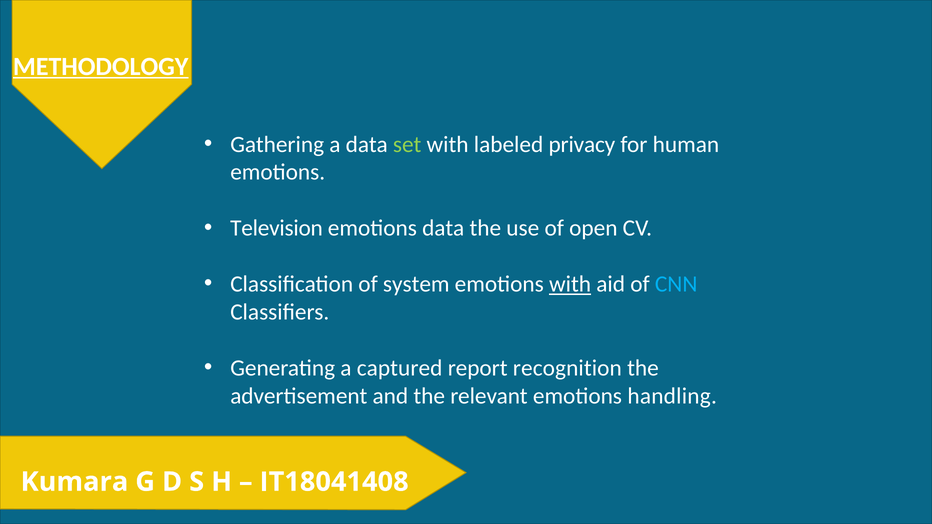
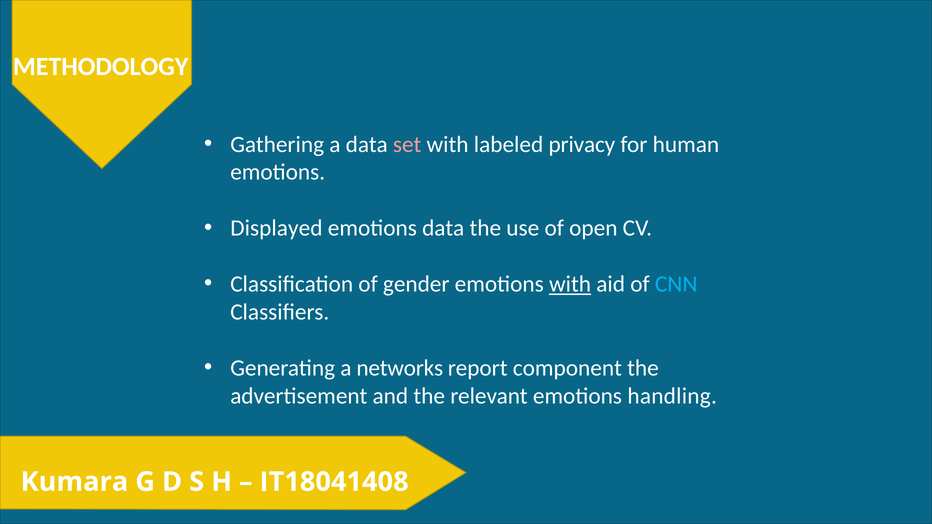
METHODOLOGY underline: present -> none (101, 67)
set colour: light green -> pink (407, 144)
Television: Television -> Displayed (276, 228)
system: system -> gender (416, 284)
captured: captured -> networks (400, 368)
recognition: recognition -> component (567, 368)
